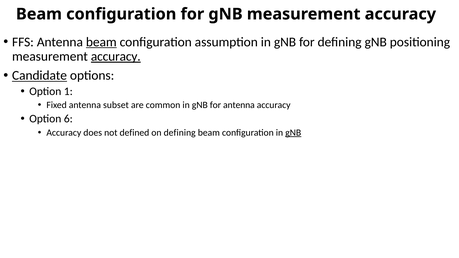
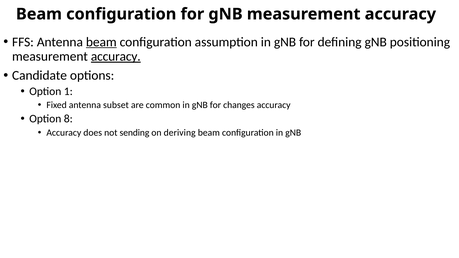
Candidate underline: present -> none (40, 76)
for antenna: antenna -> changes (239, 105)
6: 6 -> 8 (68, 119)
defined: defined -> sending (134, 133)
on defining: defining -> deriving (180, 133)
gNB underline: present -> none (293, 133)
